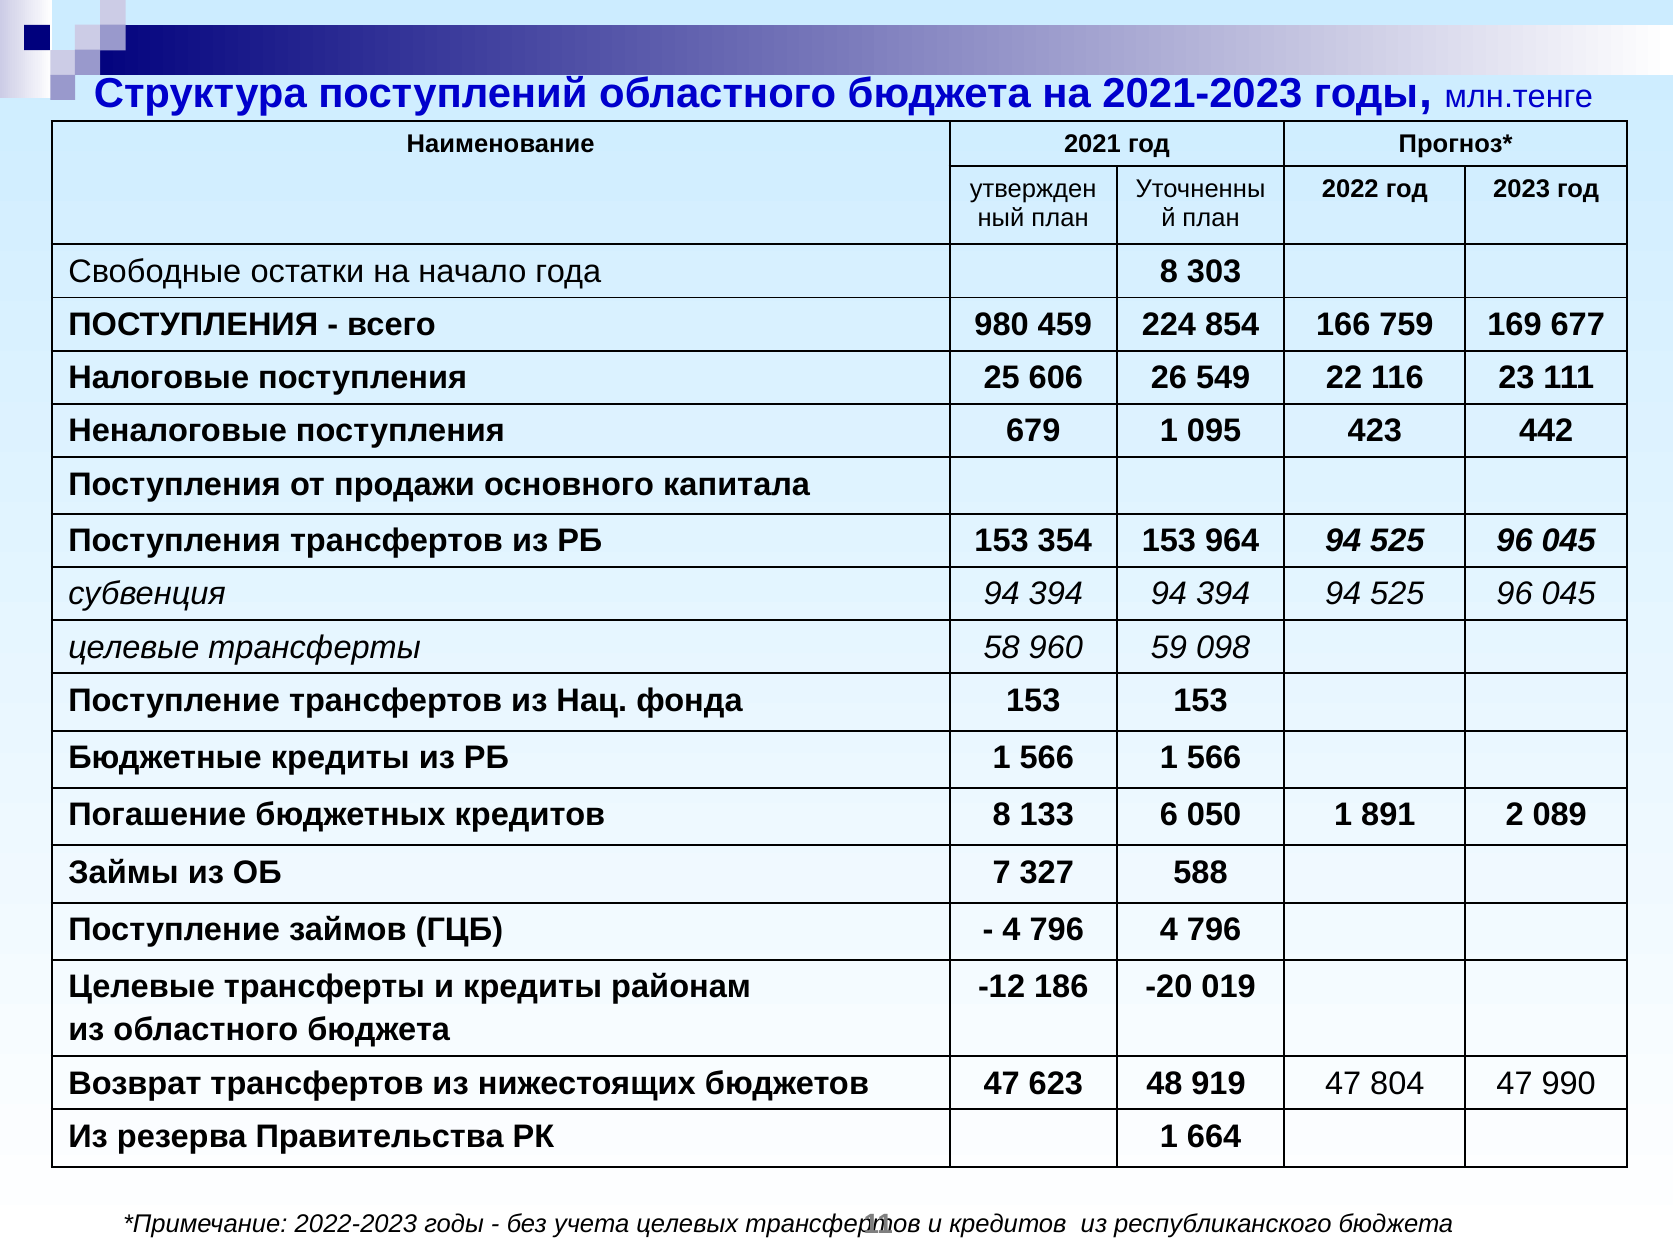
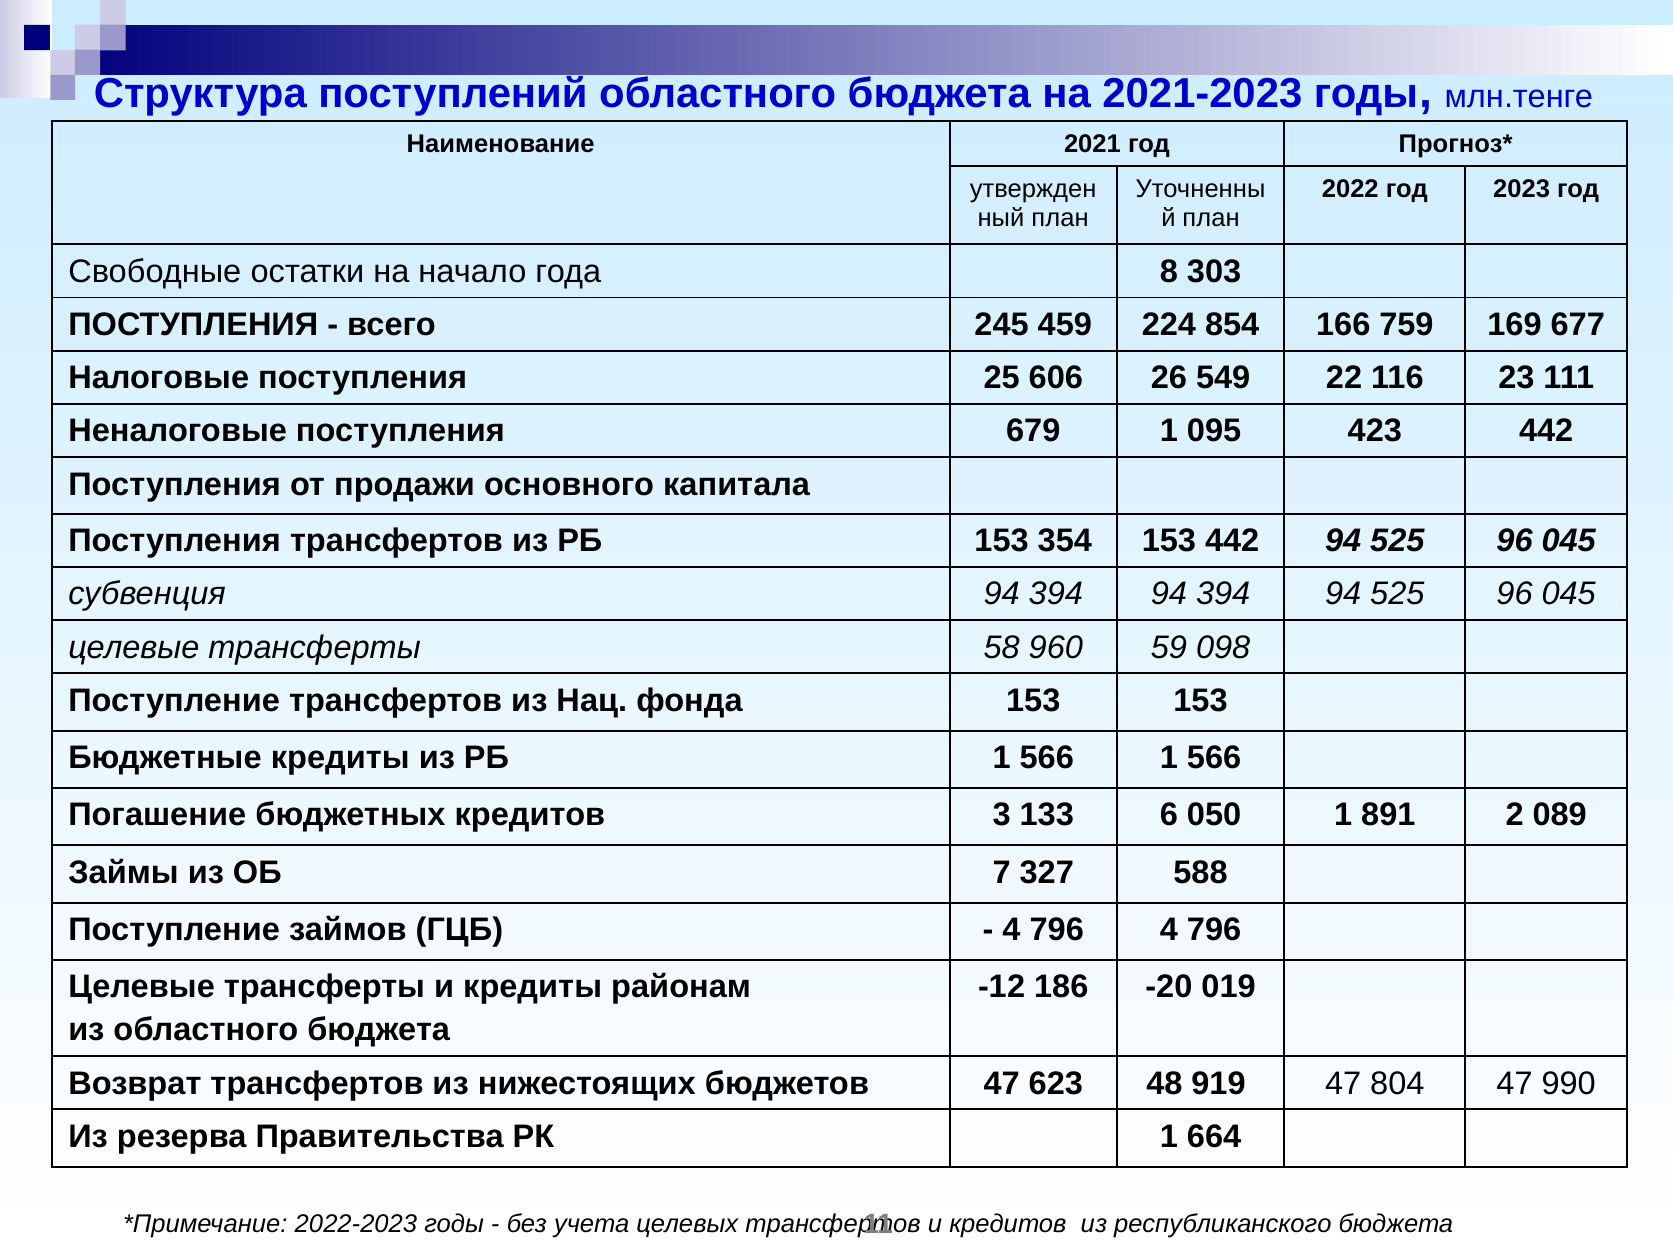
980: 980 -> 245 (1002, 325)
153 964: 964 -> 442 (1232, 541)
кредитов 8: 8 -> 3 (1002, 815)
